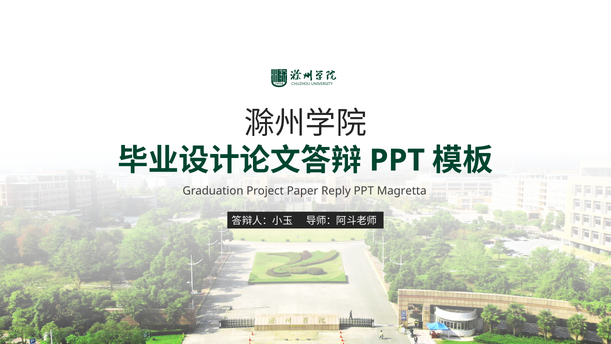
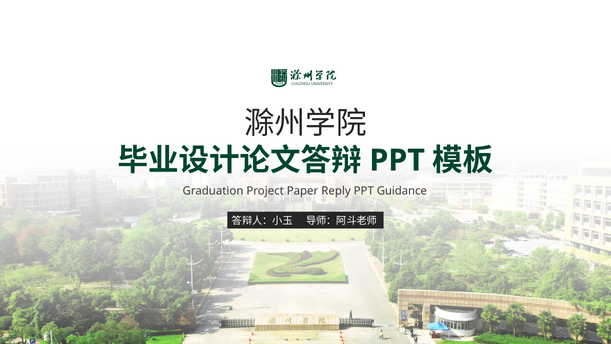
Magretta: Magretta -> Guidance (402, 191)
